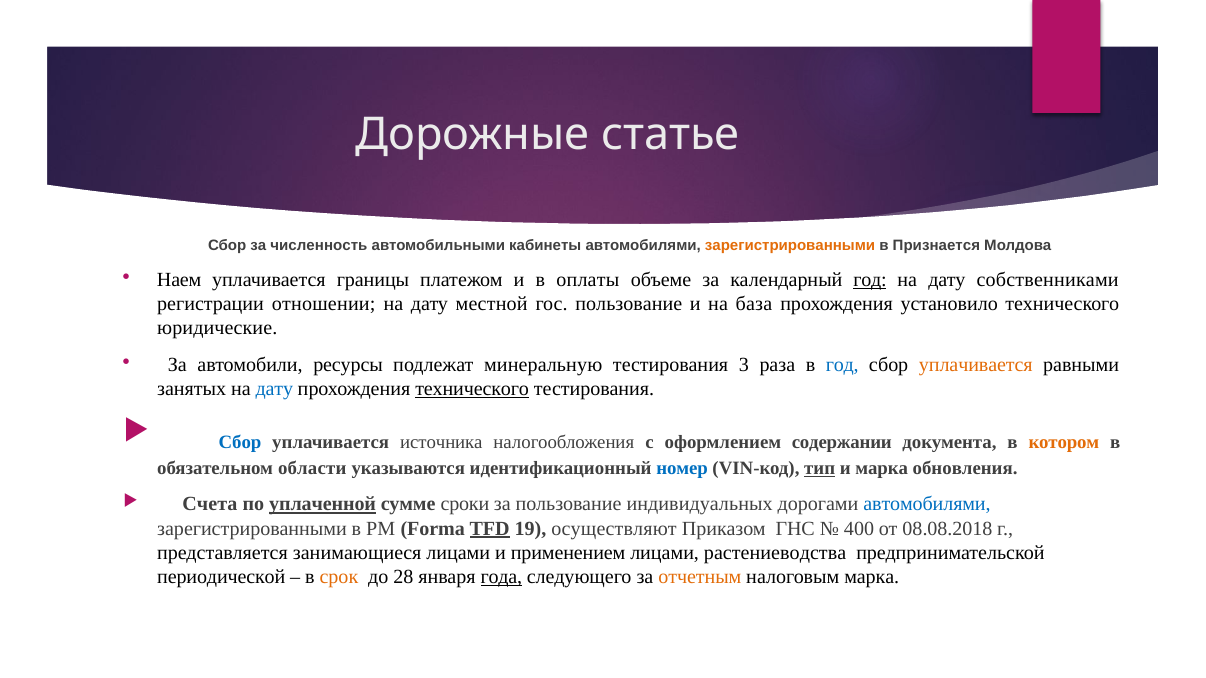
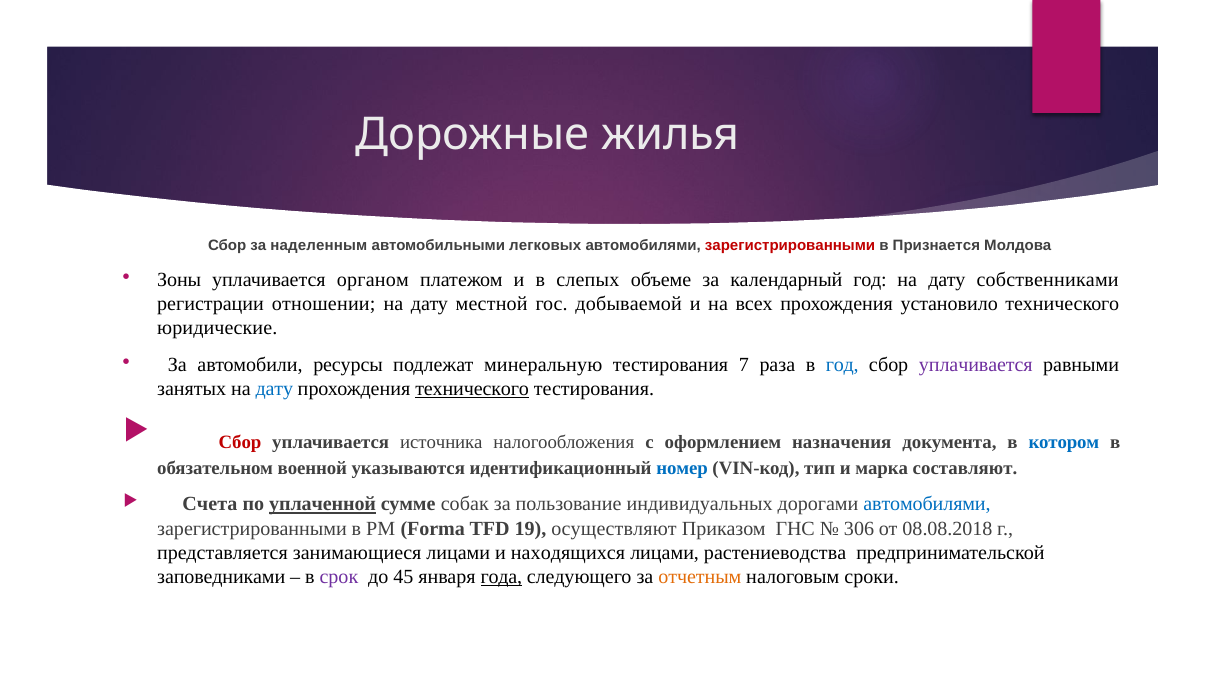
статье: статье -> жилья (671, 134)
численность: численность -> наделенным (319, 246)
кабинеты: кабинеты -> легковых (545, 246)
зарегистрированными colour: orange -> red (790, 246)
Наем: Наем -> Зоны (179, 280)
границы: границы -> органом (373, 280)
оплаты: оплаты -> слепых (588, 280)
год underline: present -> none (870, 280)
гос пользование: пользование -> добываемой (629, 304)
база: база -> всех (754, 304)
3: 3 -> 7 (744, 365)
уплачивается colour: orange -> purple (976, 365)
Сбор colour: blue -> red (240, 442)
содержании: содержании -> назначения (842, 442)
котором colour: orange -> blue (1064, 442)
области: области -> военной (312, 469)
тип underline: present -> none (820, 469)
обновления: обновления -> составляют (965, 469)
сроки: сроки -> собак (465, 505)
TFD underline: present -> none (490, 529)
400: 400 -> 306 (859, 529)
применением: применением -> находящихся (568, 553)
периодической: периодической -> заповедниками (221, 577)
срок colour: orange -> purple (339, 577)
28: 28 -> 45 (403, 577)
налоговым марка: марка -> сроки (872, 577)
